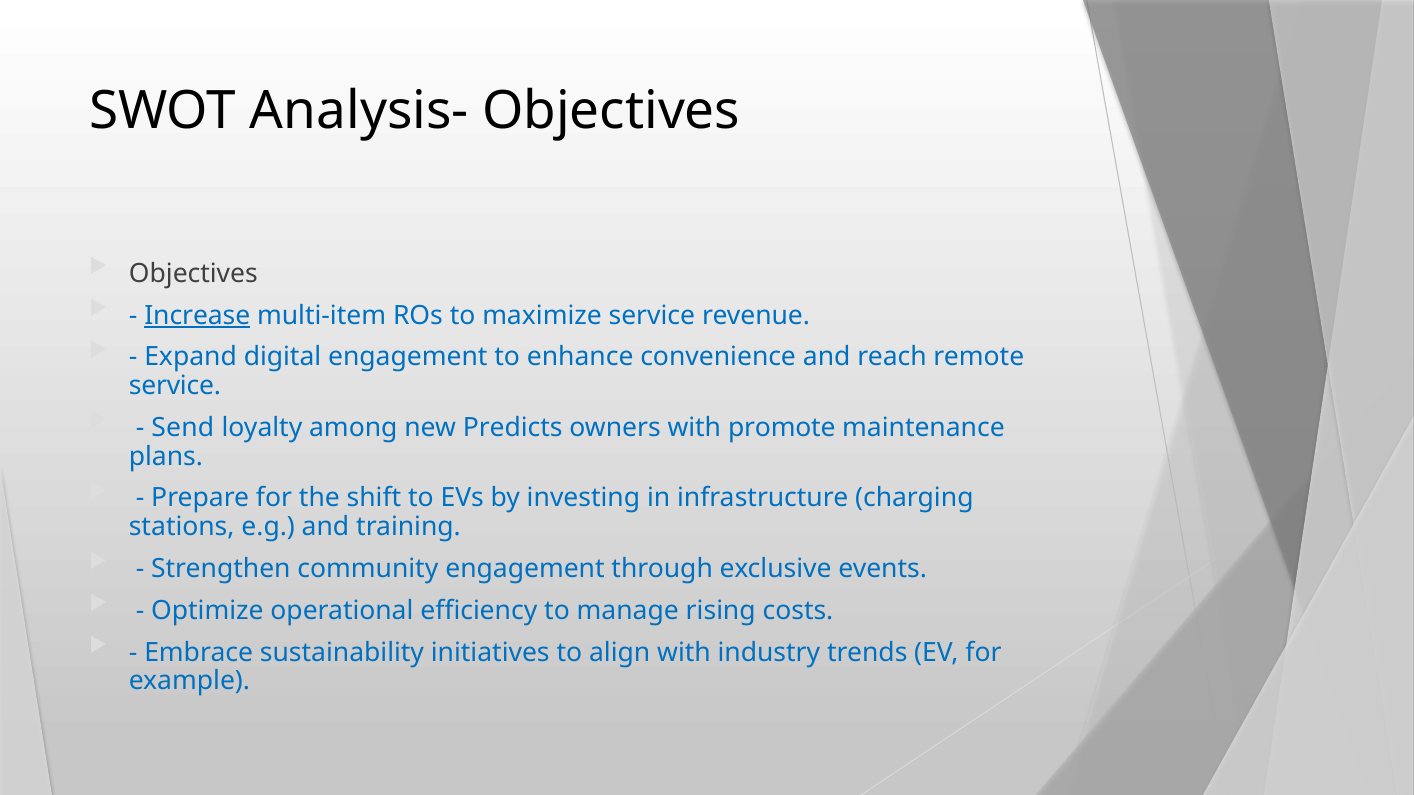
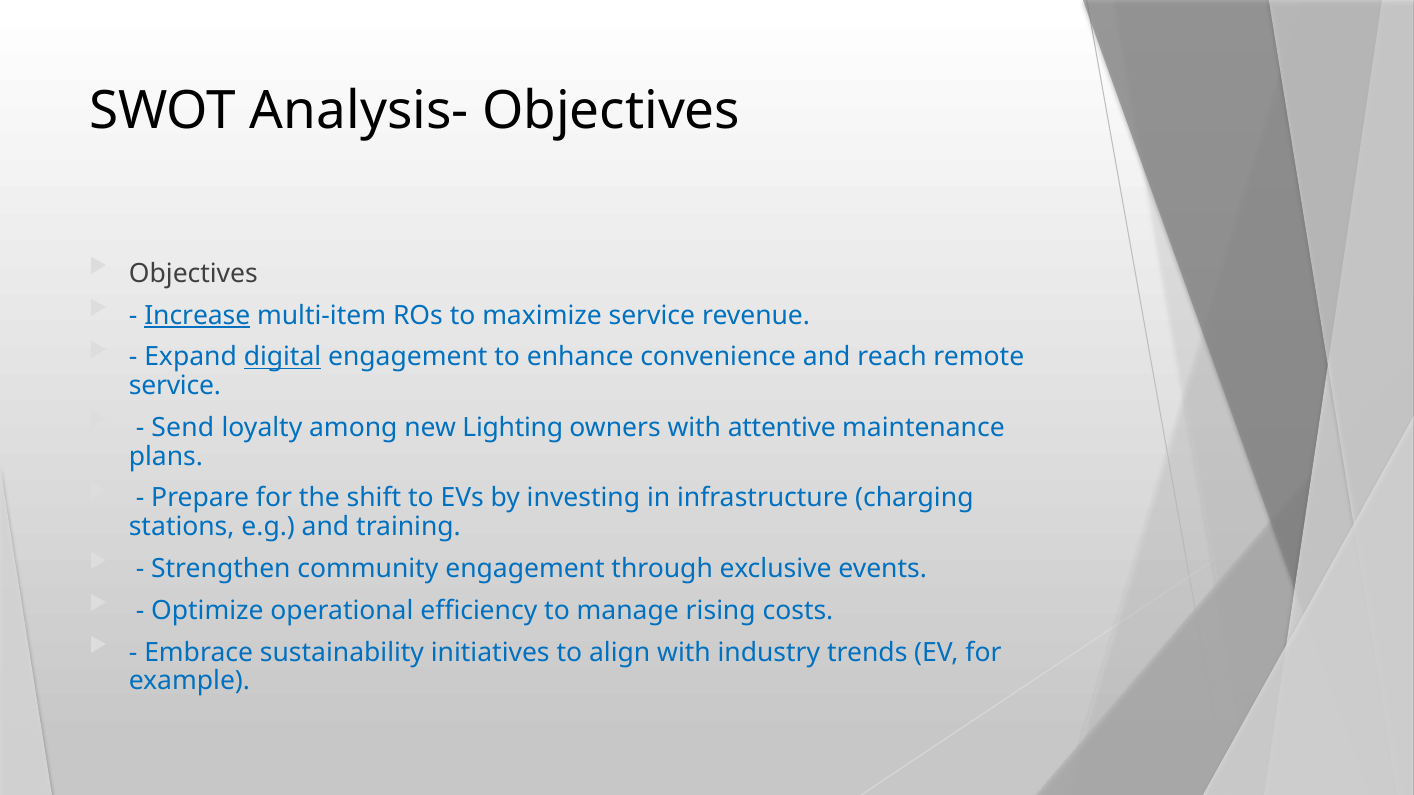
digital underline: none -> present (283, 357)
Predicts: Predicts -> Lighting (513, 428)
promote: promote -> attentive (782, 428)
